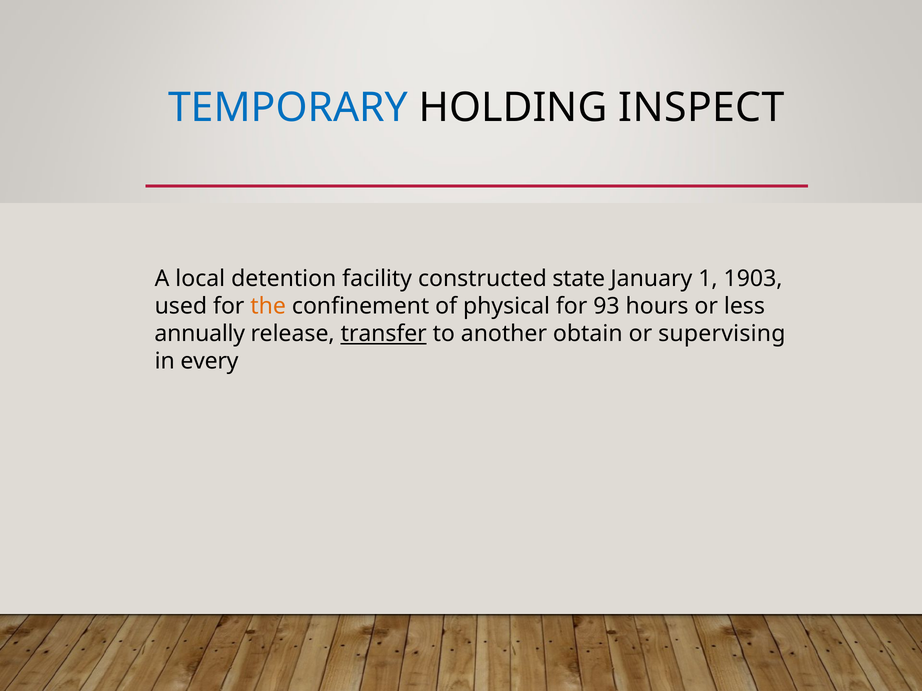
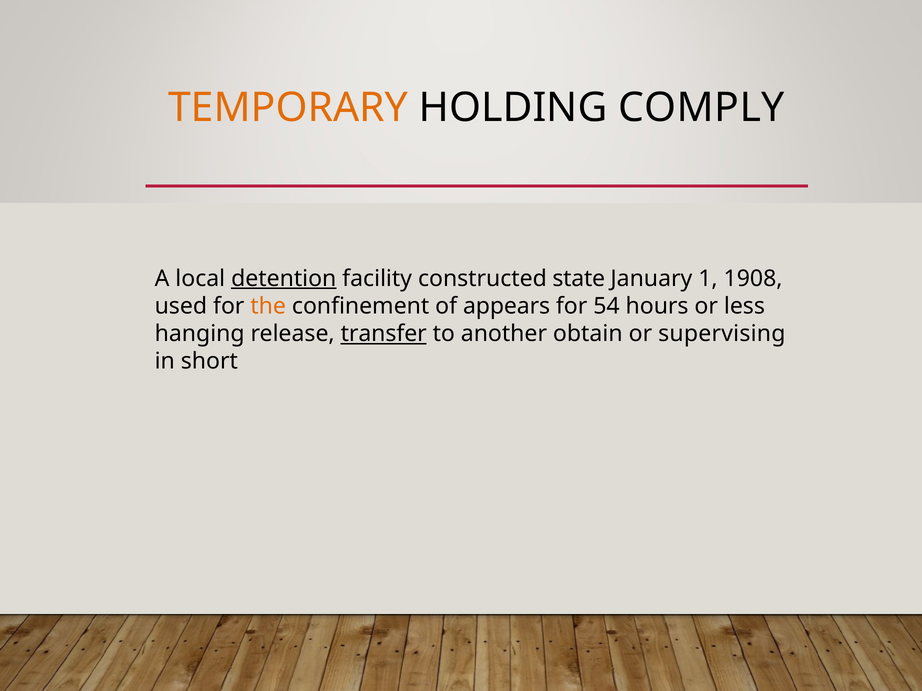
TEMPORARY colour: blue -> orange (288, 108)
INSPECT: INSPECT -> COMPLY (701, 108)
detention underline: none -> present (284, 279)
1903: 1903 -> 1908 (753, 279)
physical: physical -> appears (507, 306)
93: 93 -> 54 (606, 306)
annually: annually -> hanging (200, 334)
every: every -> short (209, 362)
